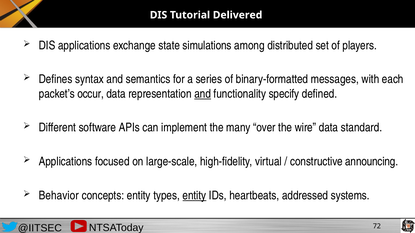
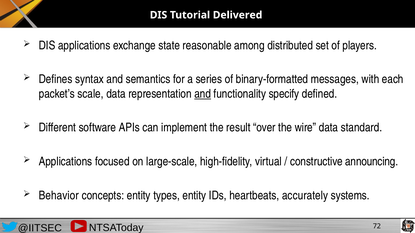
simulations: simulations -> reasonable (207, 46)
occur: occur -> scale (91, 94)
many: many -> result (238, 128)
entity underline: present -> none (194, 196)
addressed: addressed -> accurately (305, 196)
